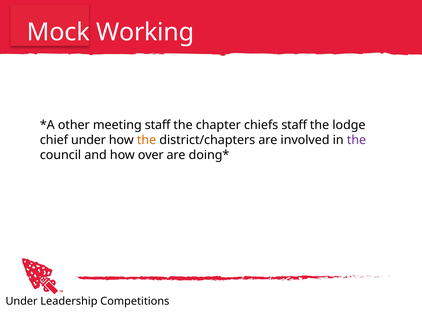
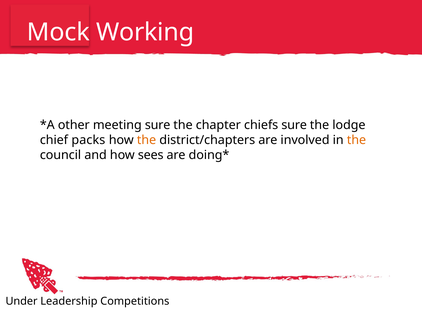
meeting staff: staff -> sure (158, 125)
chiefs staff: staff -> sure (294, 125)
chief under: under -> packs (88, 140)
the colour: purple -> orange (356, 140)
over: over -> sees (151, 155)
